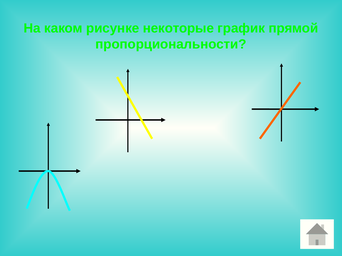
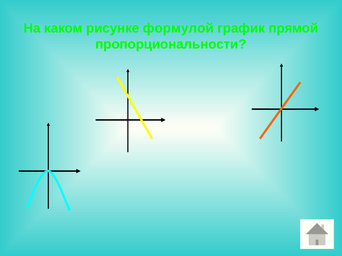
некоторые: некоторые -> формулой (178, 28)
